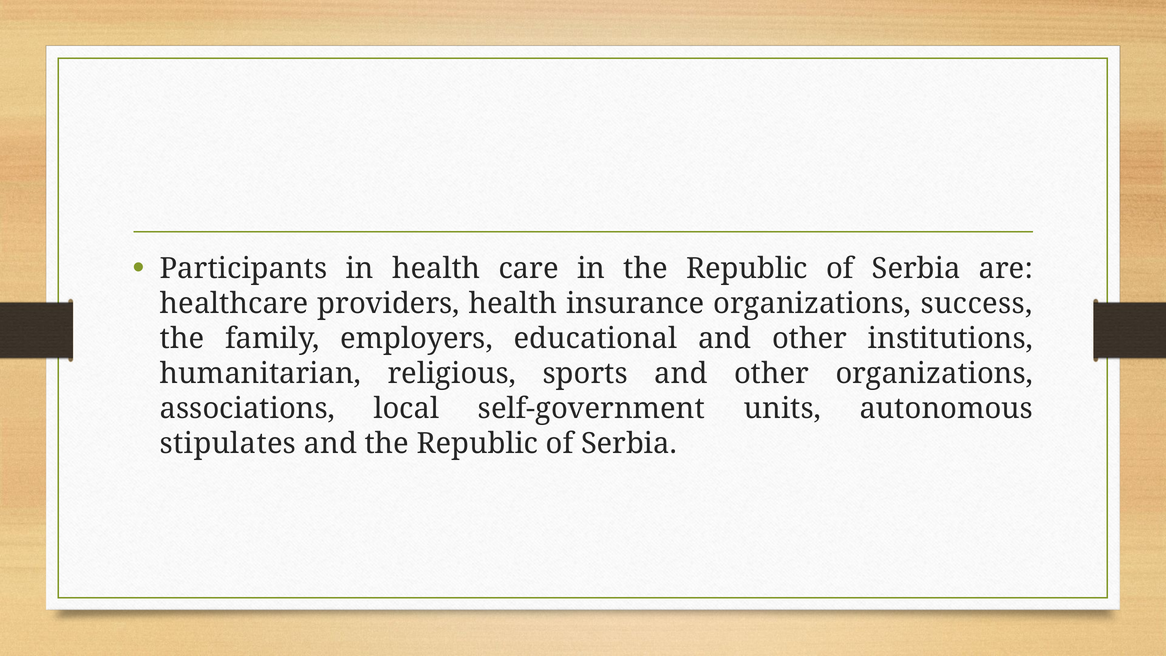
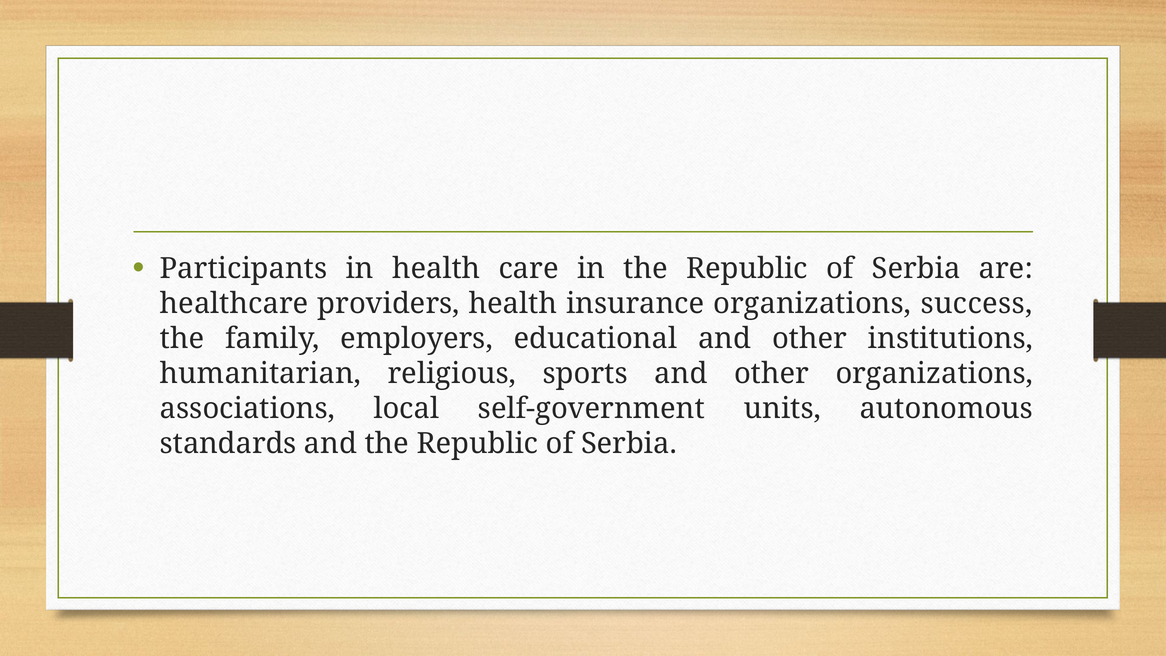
stipulates: stipulates -> standards (228, 443)
